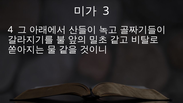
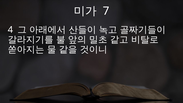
3: 3 -> 7 (106, 11)
